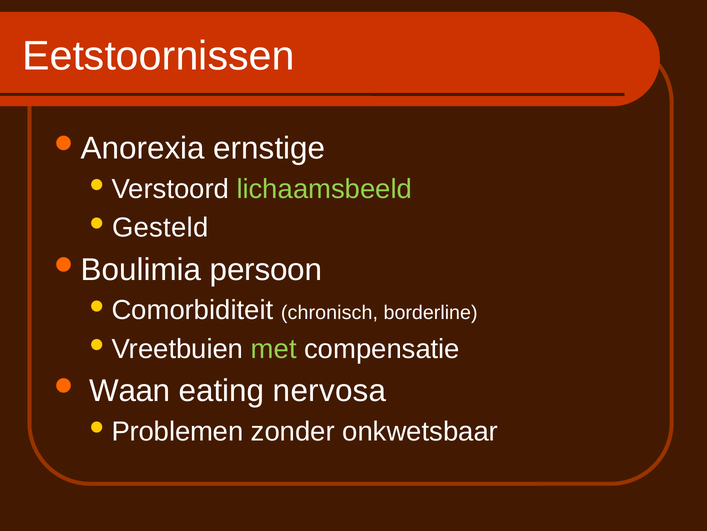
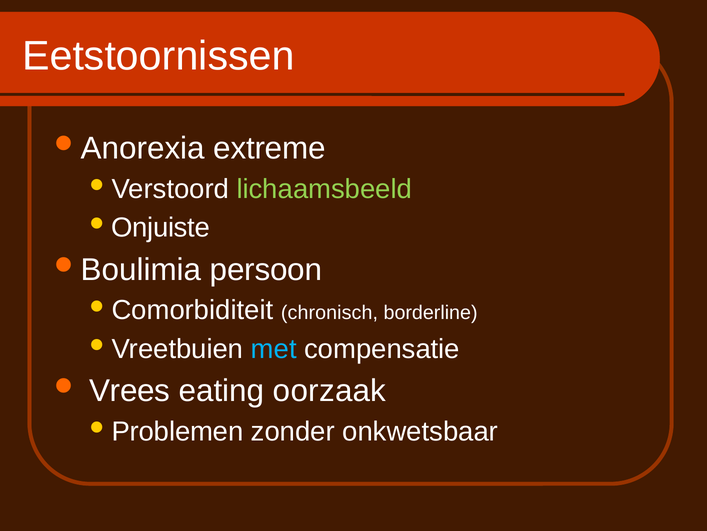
ernstige: ernstige -> extreme (269, 148)
Gesteld: Gesteld -> Onjuiste (161, 227)
met colour: light green -> light blue (274, 348)
Waan: Waan -> Vrees (130, 390)
nervosa: nervosa -> oorzaak (330, 390)
